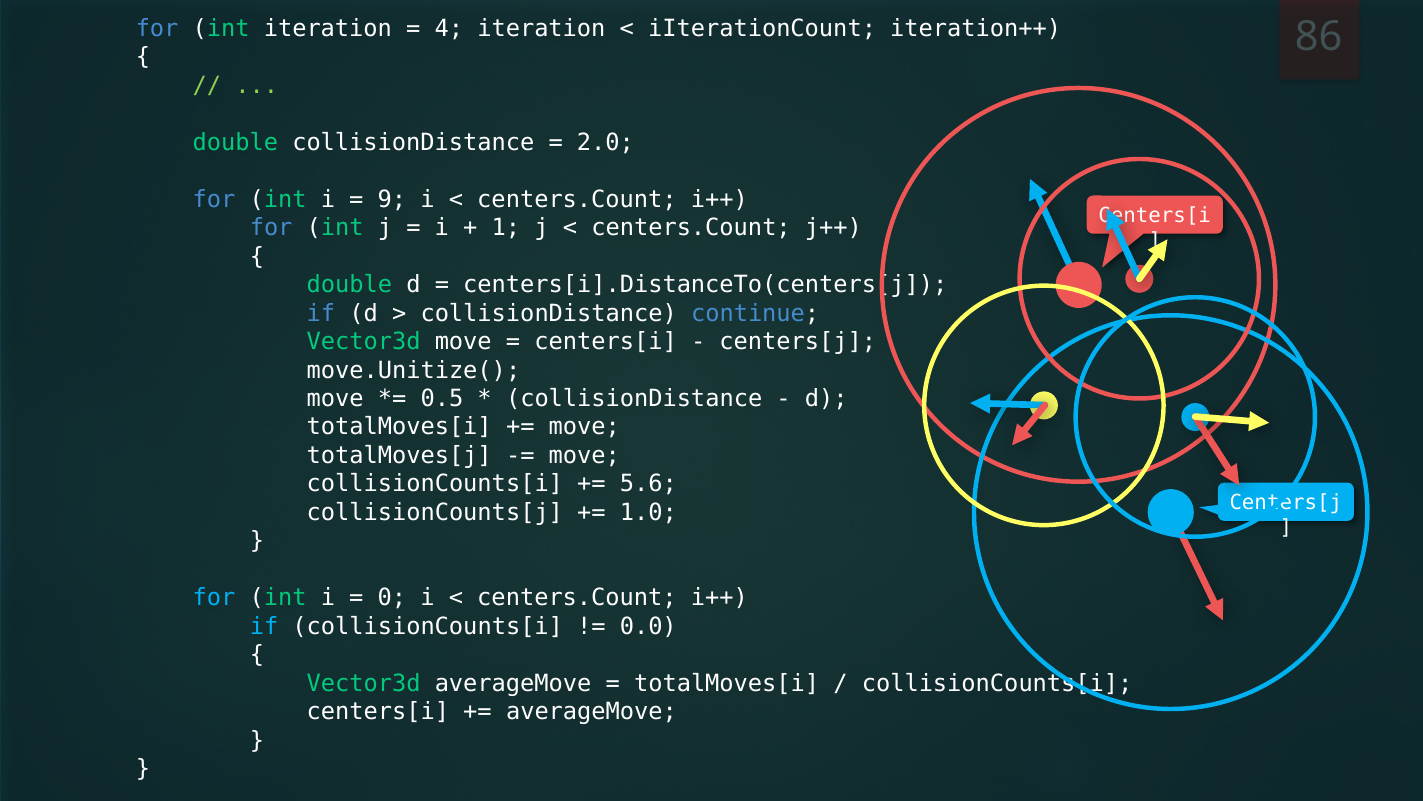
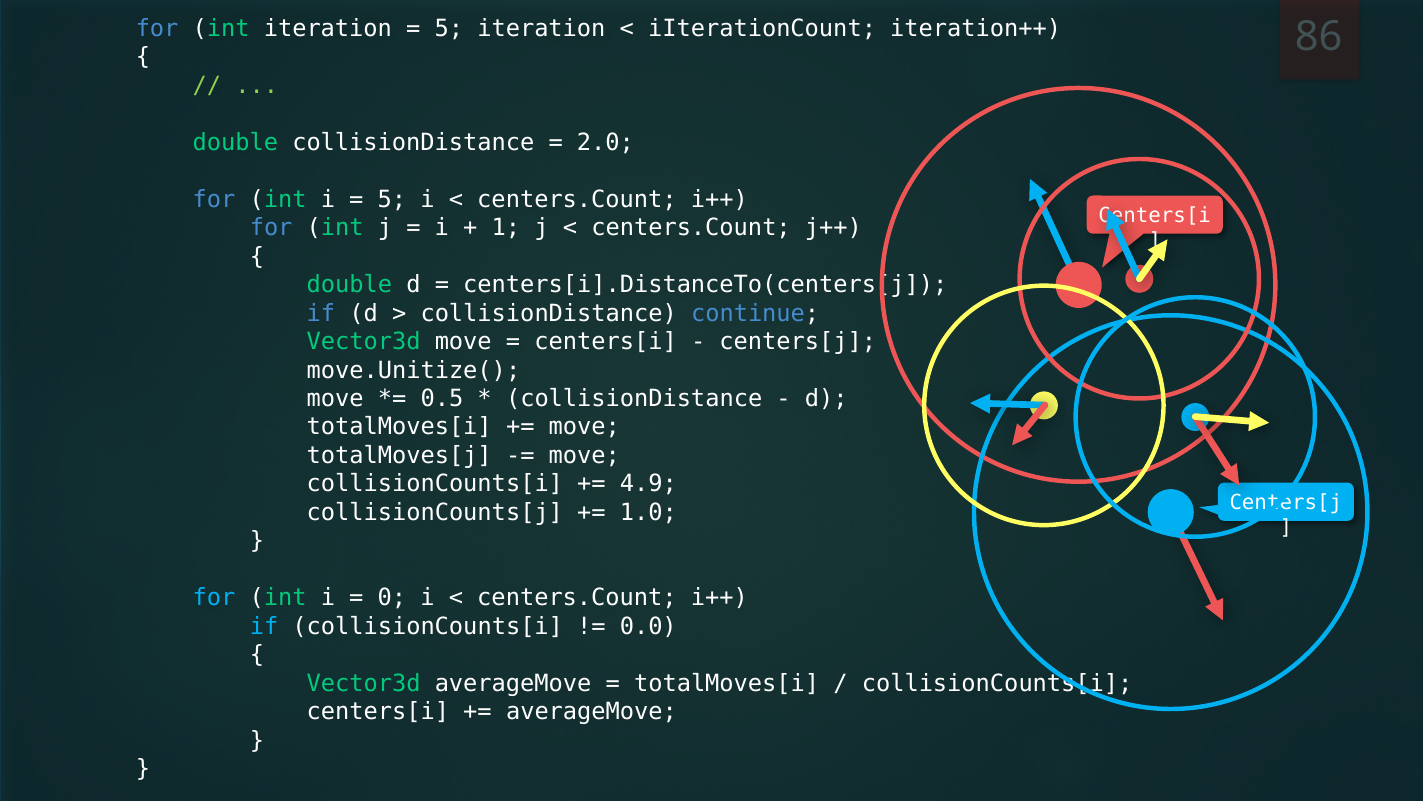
4: 4 -> 5 (449, 29)
9: 9 -> 5 (392, 199)
5.6: 5.6 -> 4.9 (648, 484)
